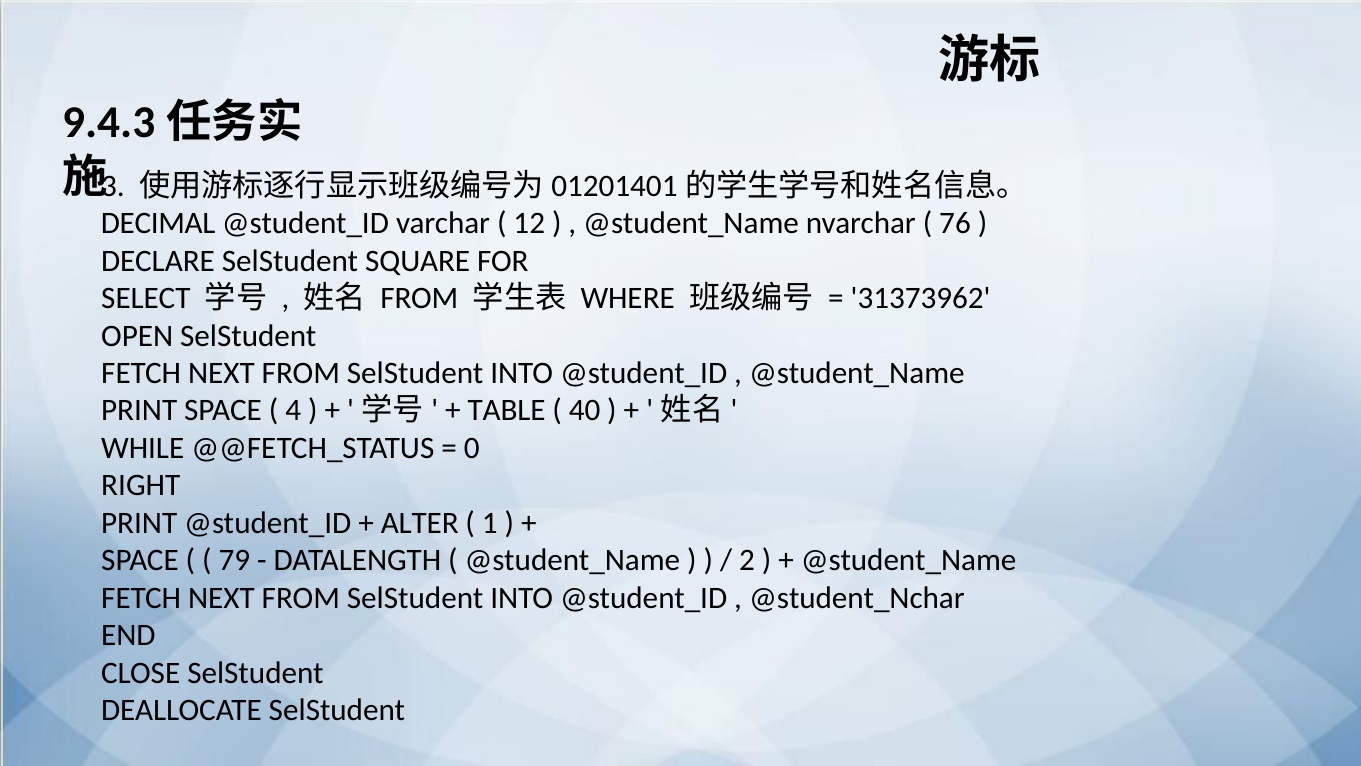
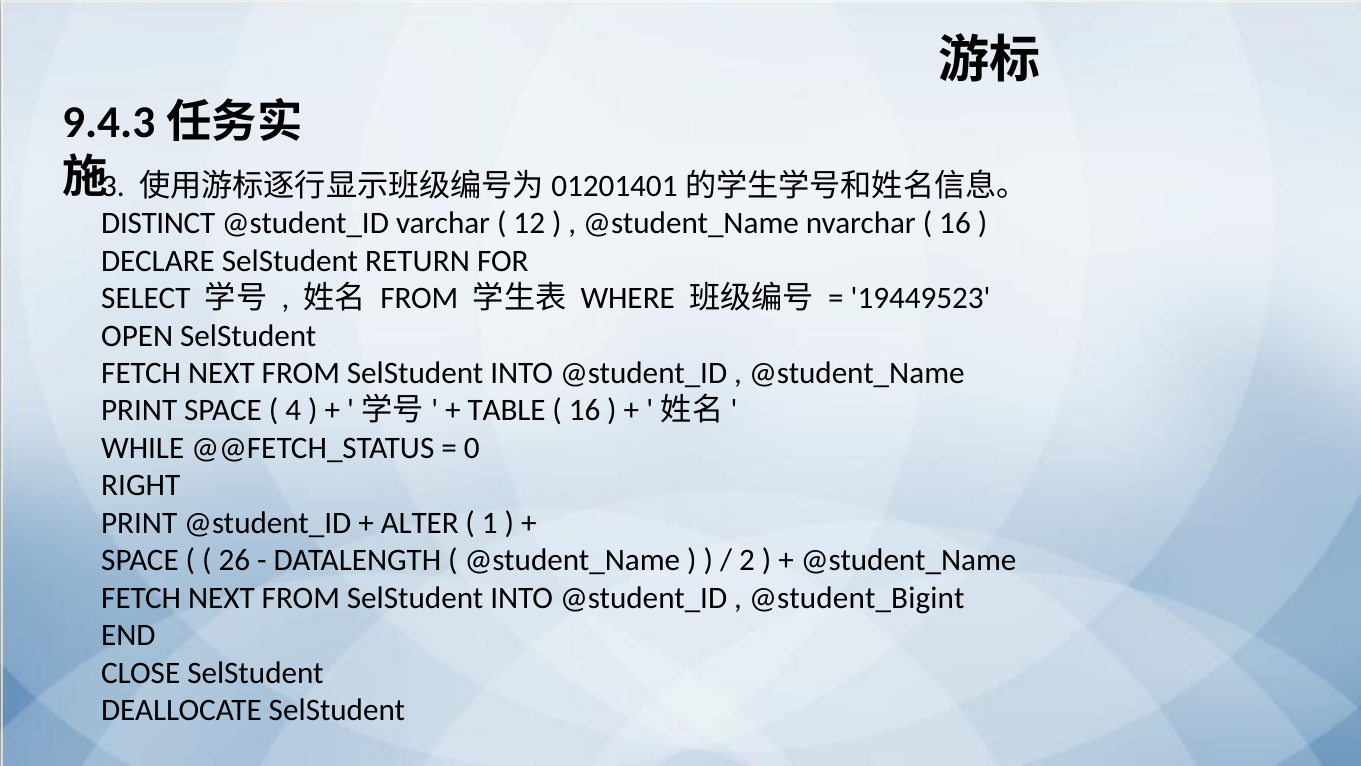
DECIMAL: DECIMAL -> DISTINCT (158, 223)
76: 76 -> 16 (955, 223)
SQUARE: SQUARE -> RETURN (418, 261)
31373962: 31373962 -> 19449523 (921, 298)
40: 40 -> 16 (585, 410)
79: 79 -> 26 (234, 560)
@student_Nchar: @student_Nchar -> @student_Bigint (857, 598)
